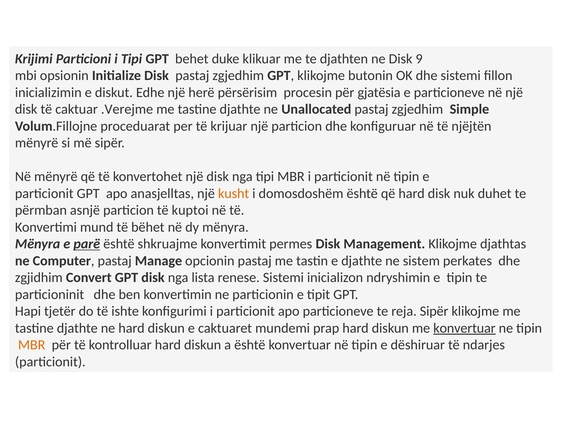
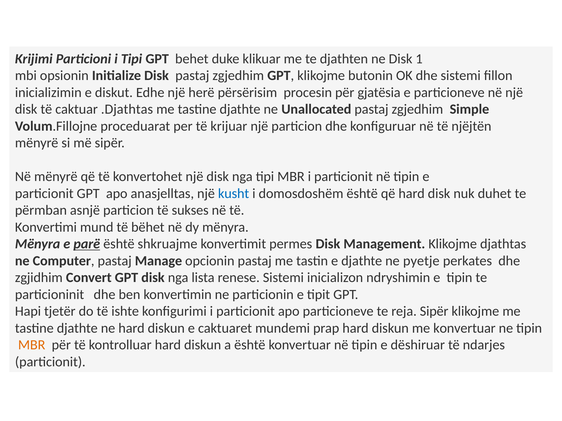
9: 9 -> 1 (419, 59)
.Verejme: .Verejme -> .Djathtas (127, 109)
kusht colour: orange -> blue (234, 194)
kuptoi: kuptoi -> sukses (190, 211)
sistem: sistem -> pyetje (421, 261)
konvertuar underline: present -> none (464, 329)
